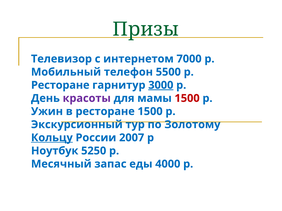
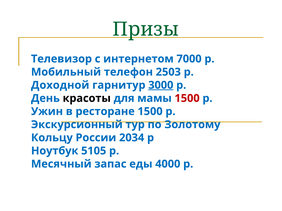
5500: 5500 -> 2503 (168, 72)
Ресторане: Ресторане -> Доходной (60, 85)
красоты colour: purple -> black (87, 98)
Кольцу underline: present -> none (52, 138)
2007: 2007 -> 2034 (132, 138)
5250: 5250 -> 5105 (94, 151)
